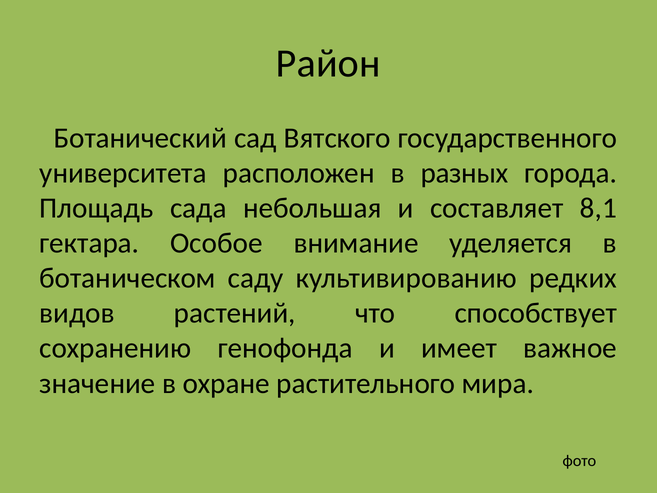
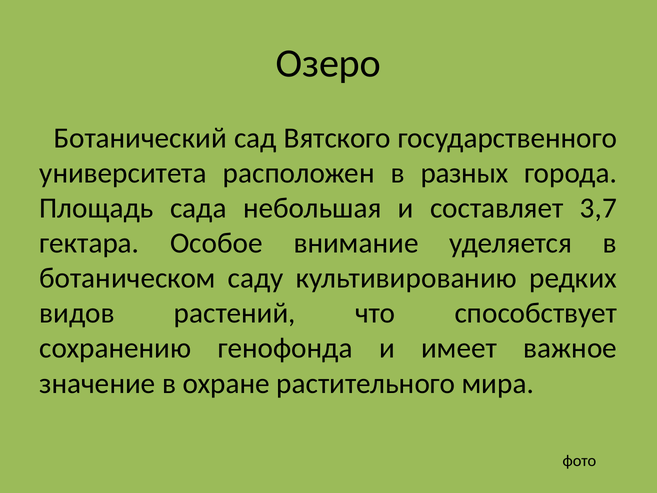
Район: Район -> Озеро (329, 64)
8,1: 8,1 -> 3,7 (598, 208)
